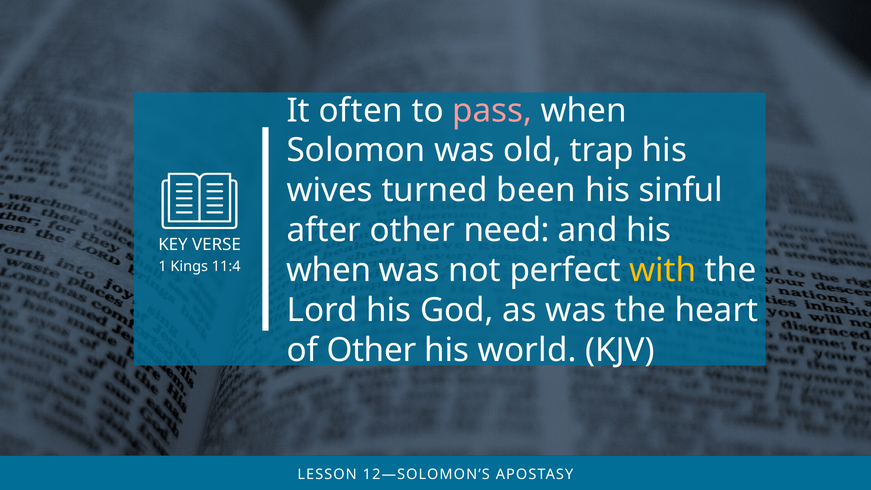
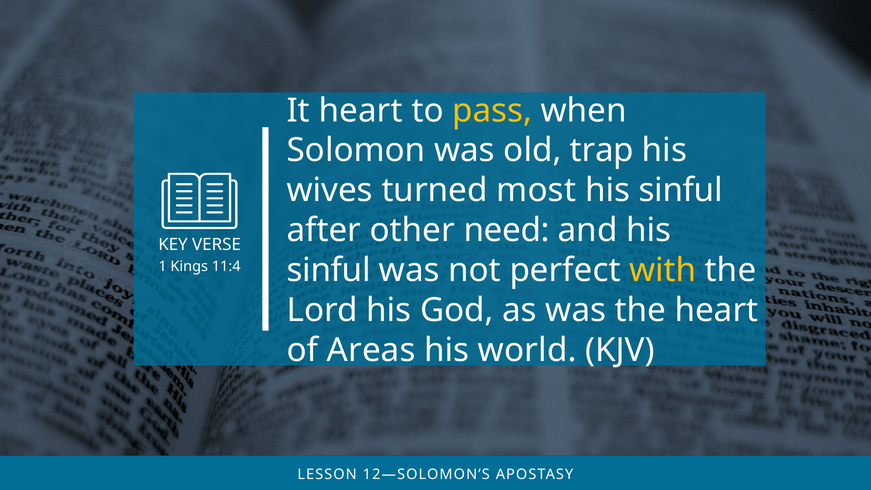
It often: often -> heart (361, 111)
pass colour: pink -> yellow (492, 111)
been: been -> most (536, 190)
when: when -> sinful (329, 270)
of Other: Other -> Areas (371, 350)
